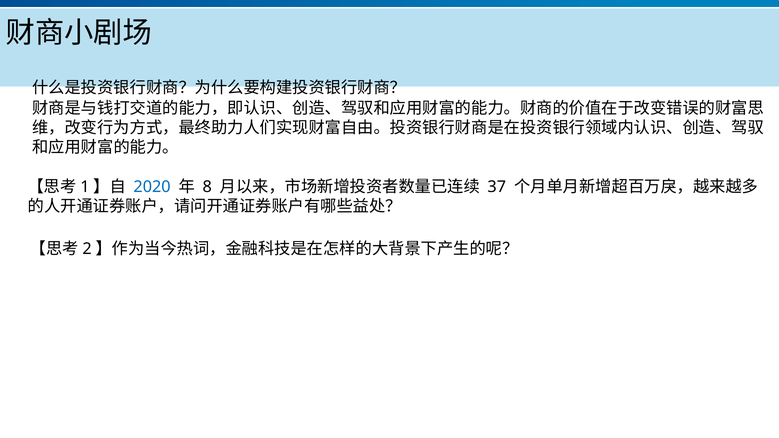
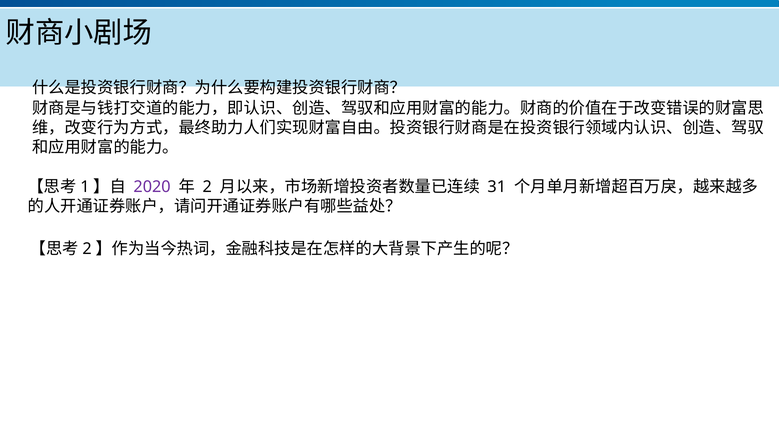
2020 colour: blue -> purple (152, 187)
8: 8 -> 2 (207, 187)
37: 37 -> 31 (497, 187)
